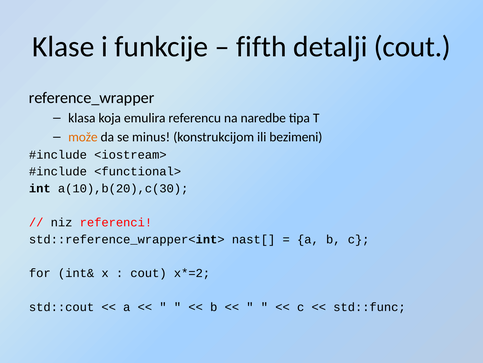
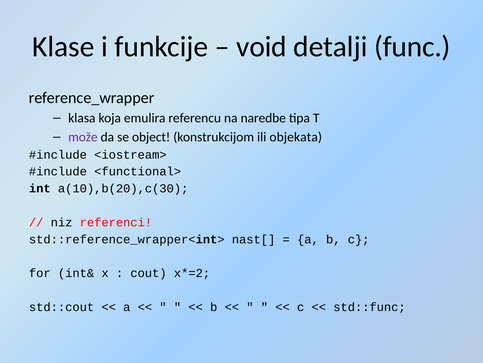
fifth: fifth -> void (262, 47)
detalji cout: cout -> func (412, 47)
može colour: orange -> purple (83, 137)
minus: minus -> object (151, 137)
bezimeni: bezimeni -> objekata (296, 137)
